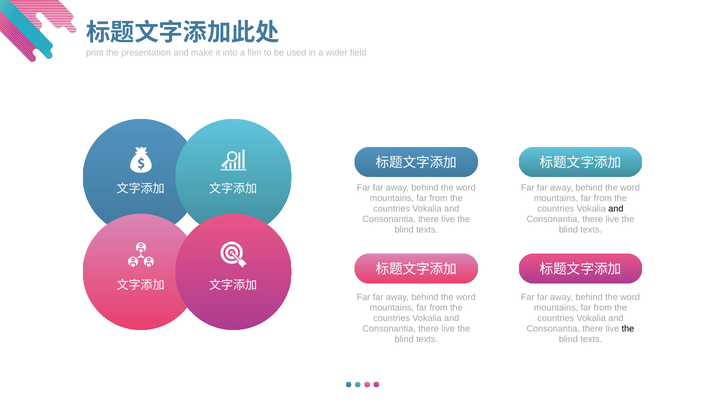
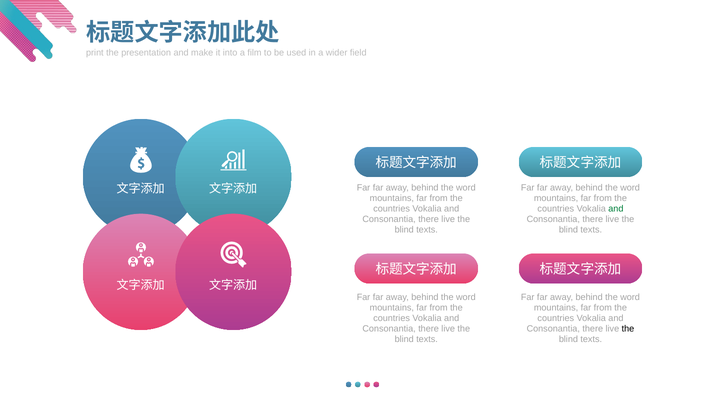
and colour: black -> green (616, 209)
